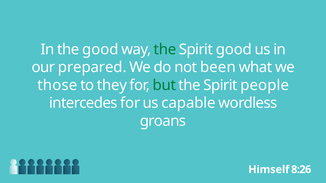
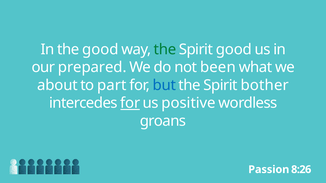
those: those -> about (57, 85)
they: they -> part (112, 85)
but colour: green -> blue (164, 85)
people: people -> bother (265, 85)
for underline: none -> present (130, 103)
capable: capable -> positive (189, 103)
Himself: Himself -> Passion (269, 170)
